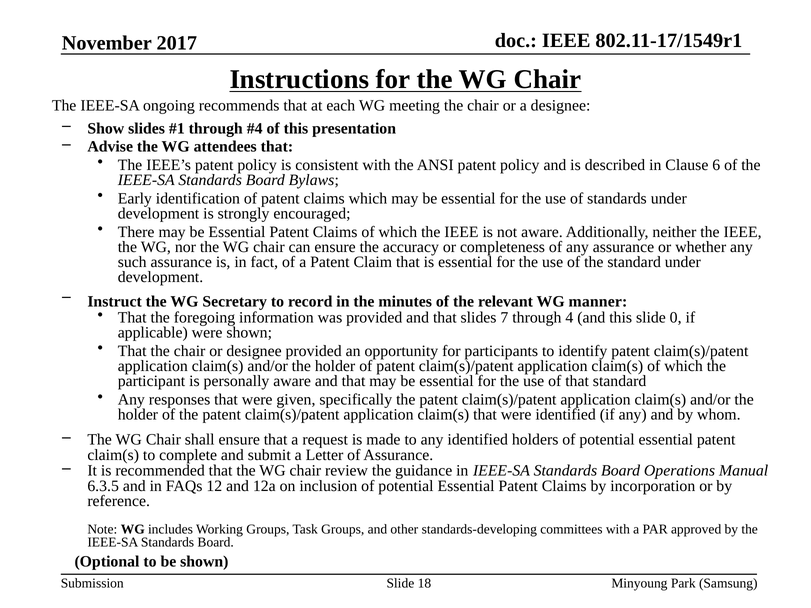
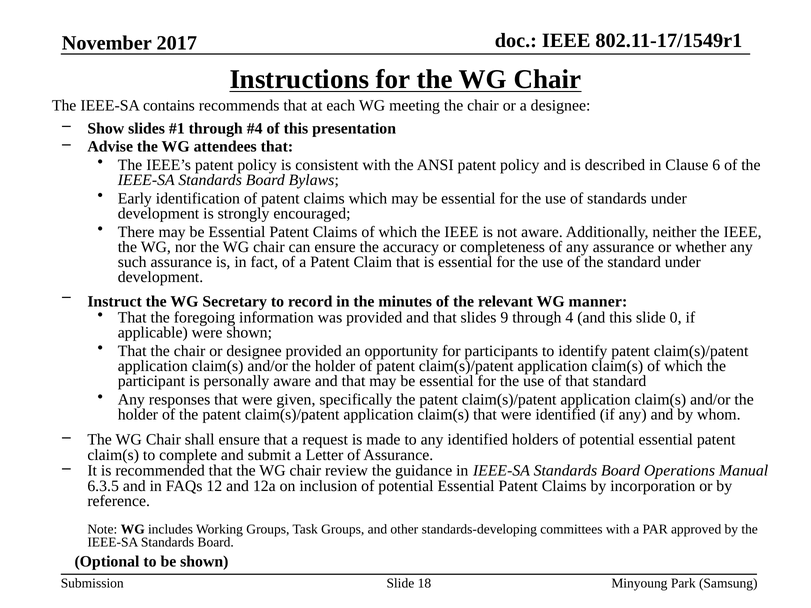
ongoing: ongoing -> contains (169, 105)
7: 7 -> 9 (504, 318)
